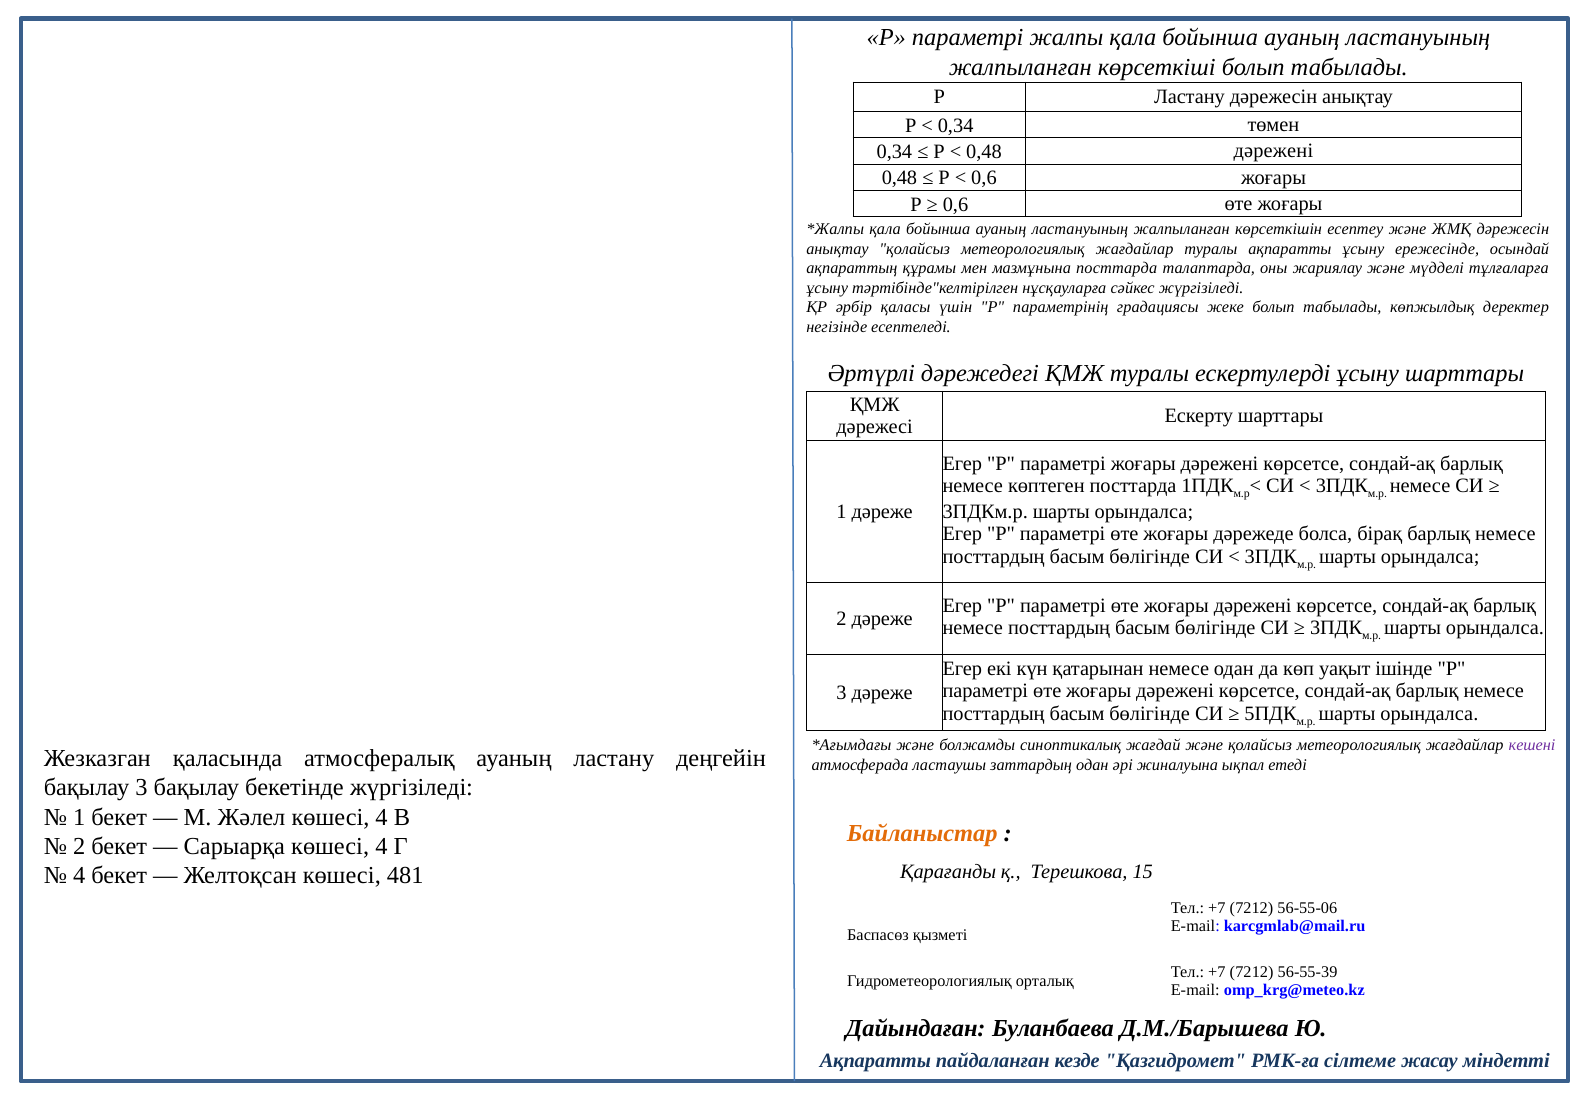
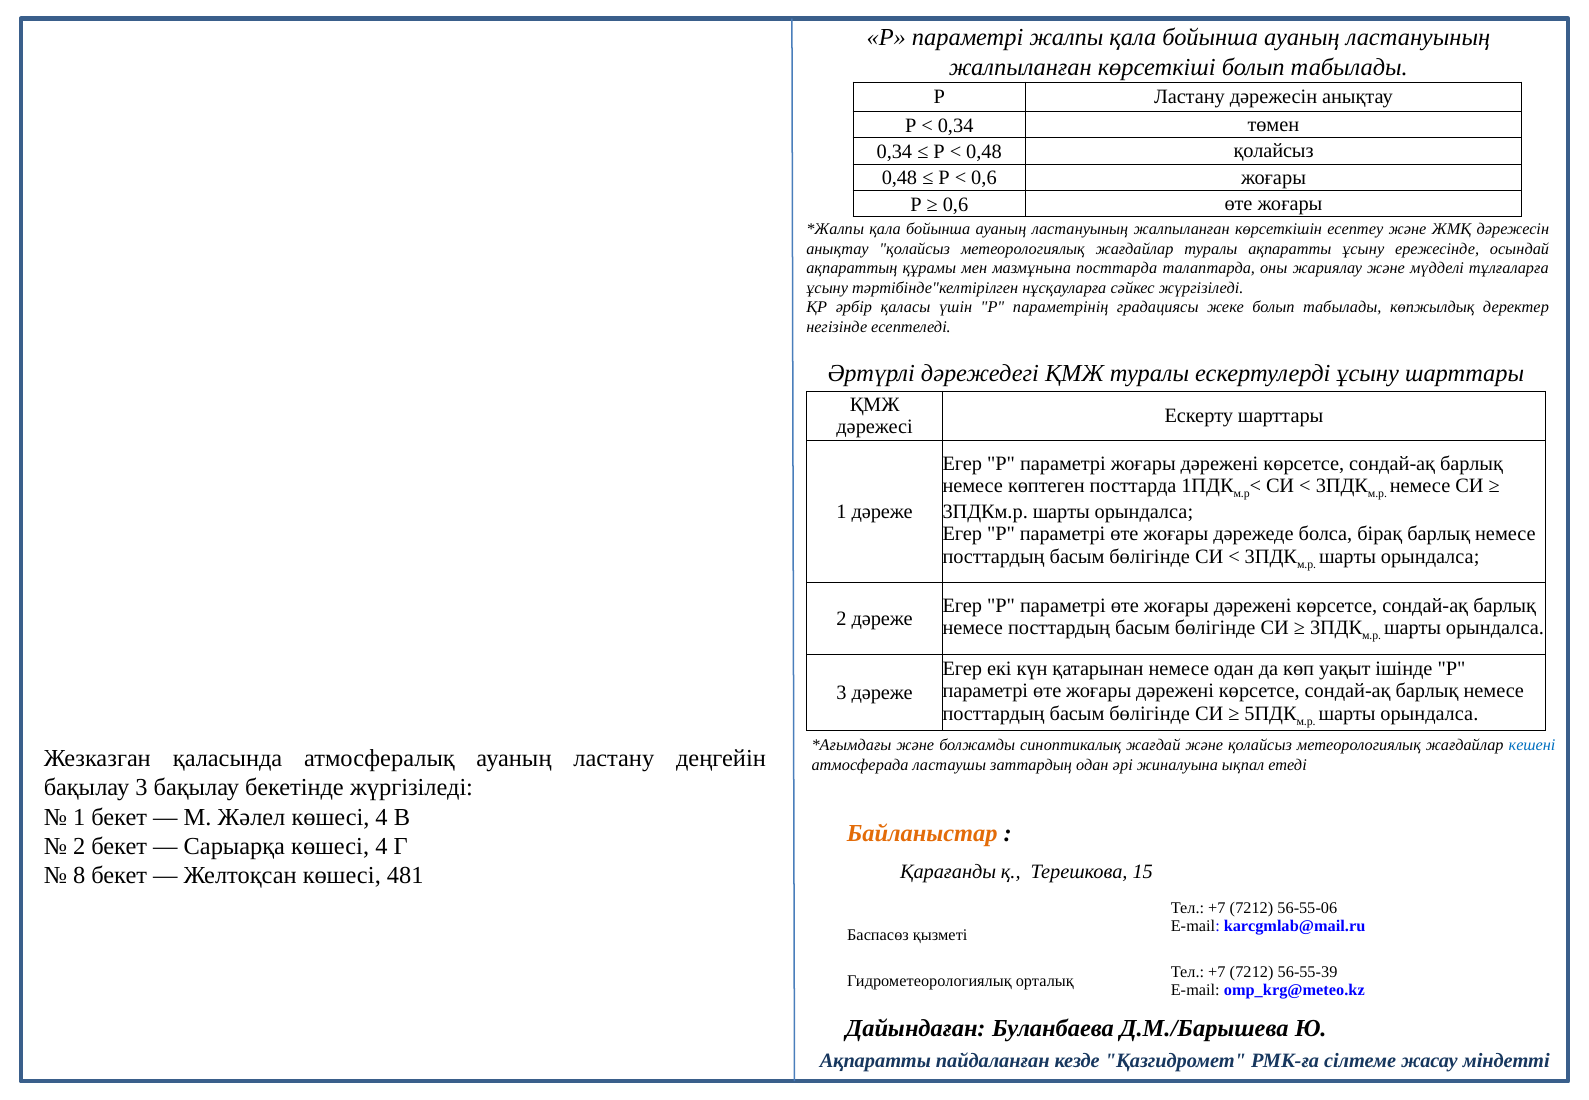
0,48 дәрежені: дәрежені -> қолайсыз (1274, 151)
кешені colour: purple -> blue (1532, 745)
4: 4 -> 8 (79, 876)
